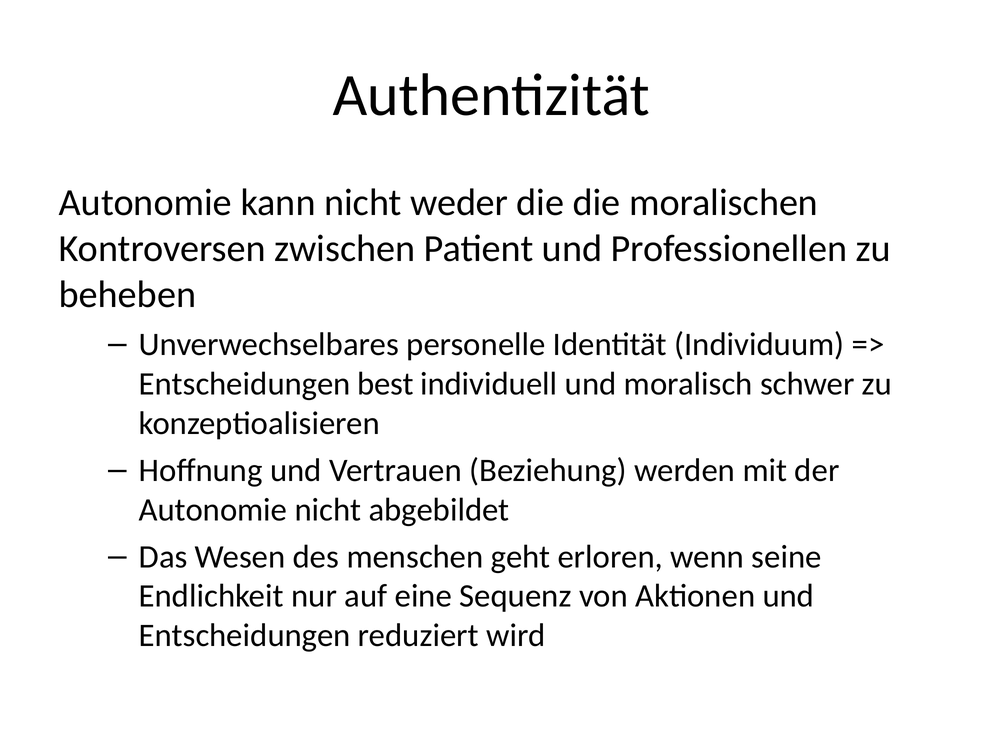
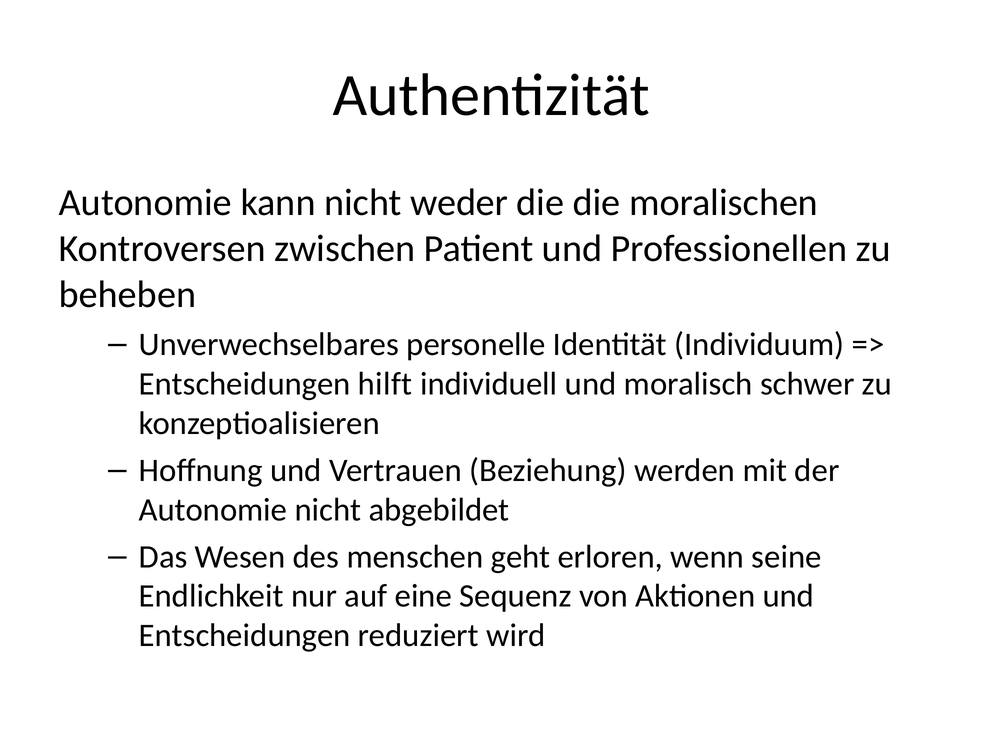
best: best -> hilft (385, 384)
